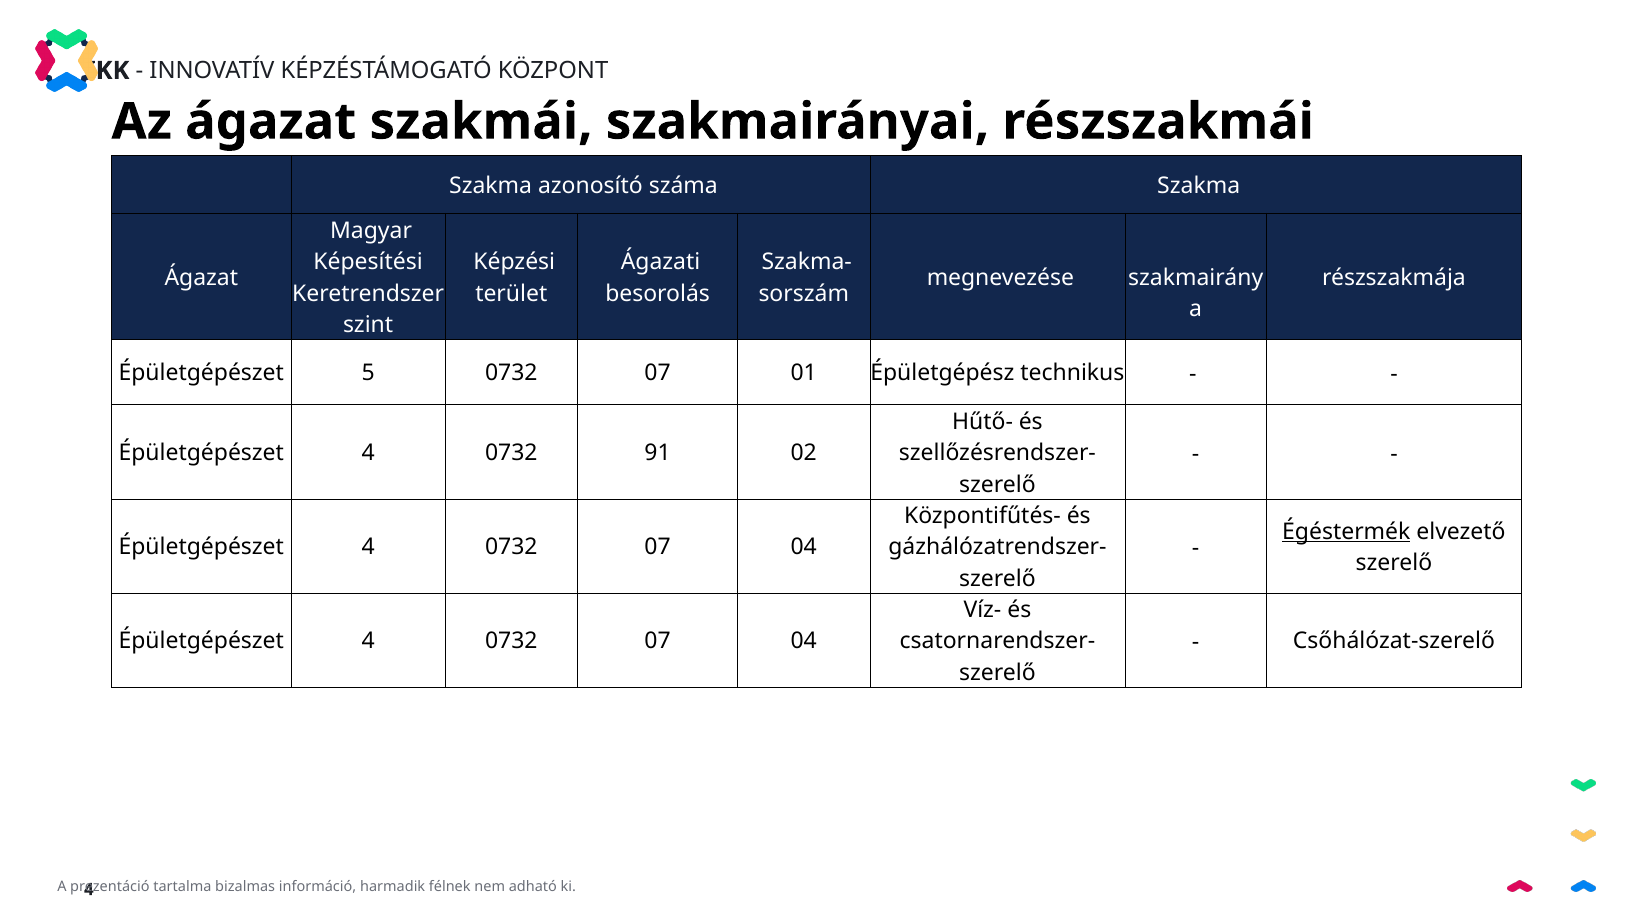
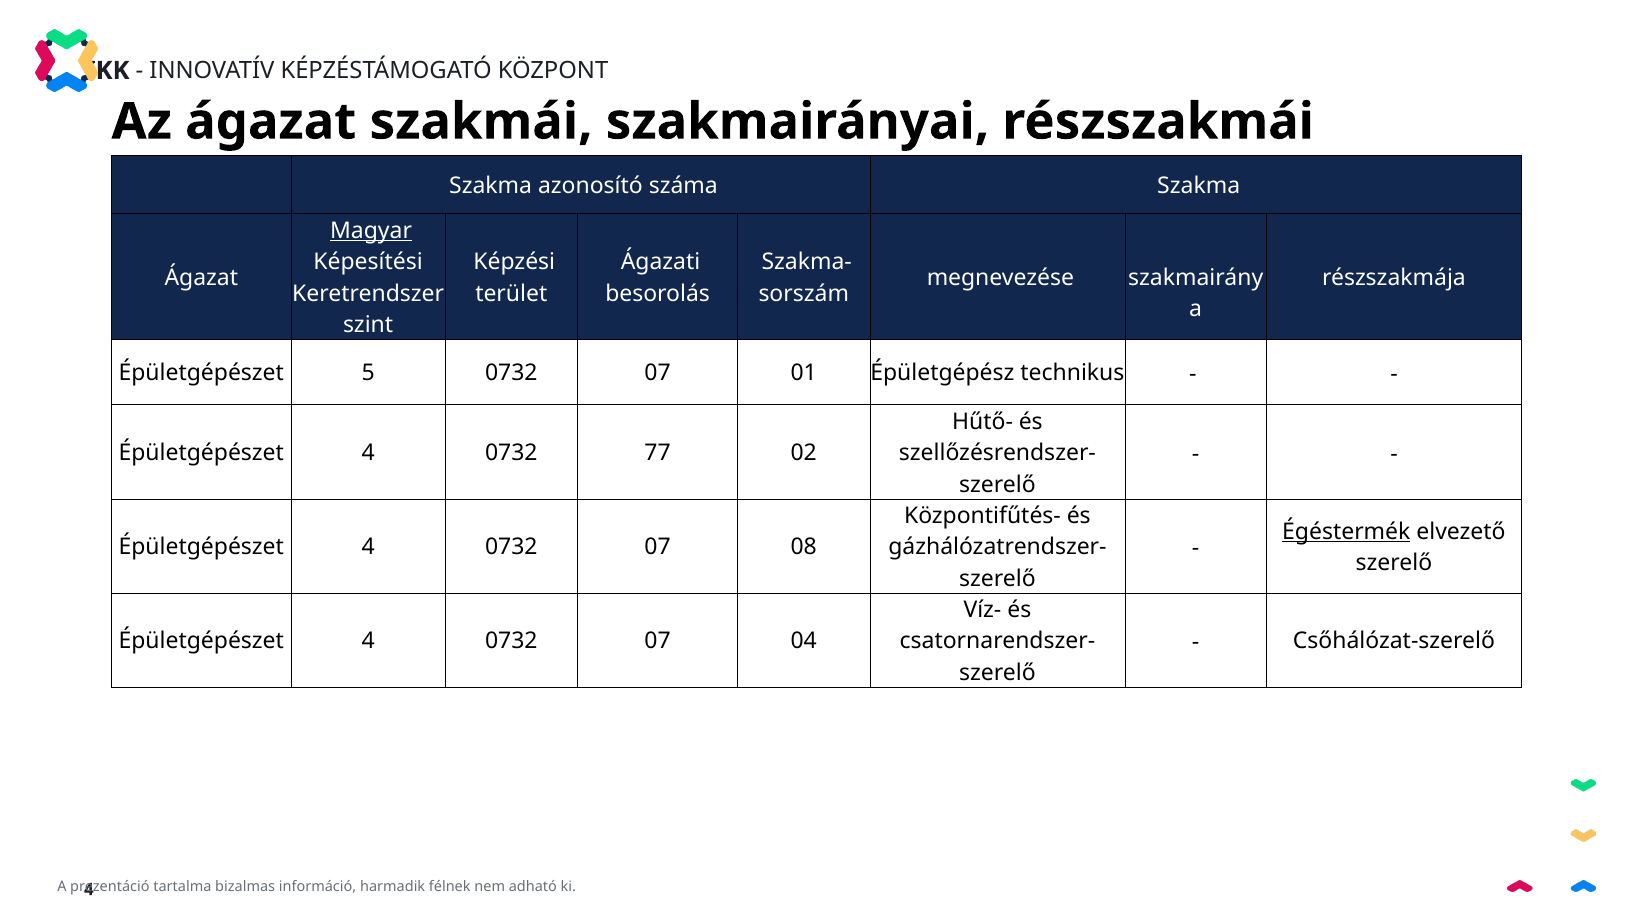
Magyar underline: none -> present (371, 231)
91: 91 -> 77 (658, 453)
04: 04 -> 08 (804, 547)
